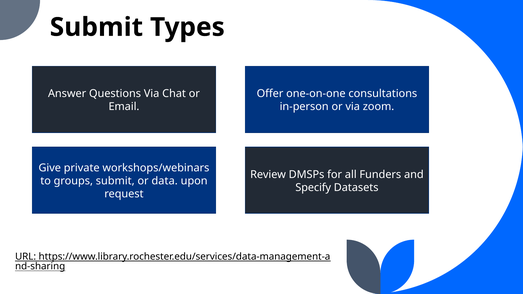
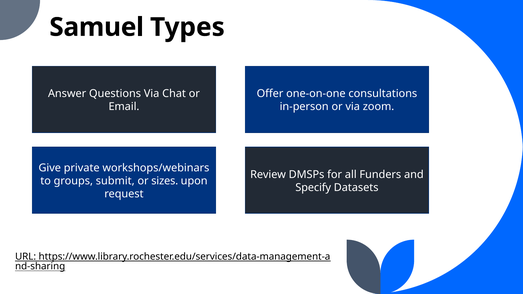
Submit: Submit -> Samuel (97, 27)
data: data -> sizes (165, 181)
